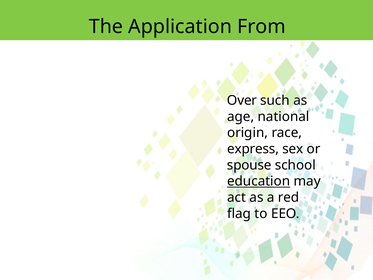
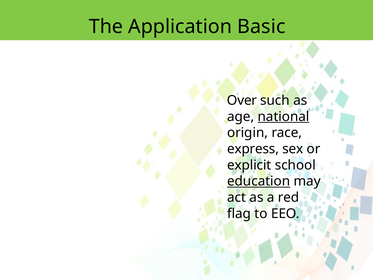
From: From -> Basic (261, 27)
national underline: none -> present (284, 117)
spouse: spouse -> explicit (249, 165)
